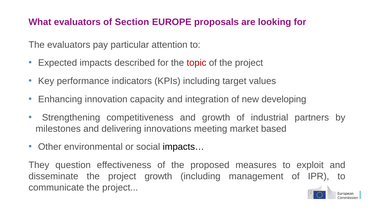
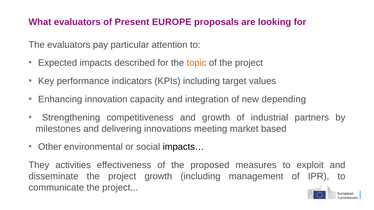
Section: Section -> Present (132, 22)
topic colour: red -> orange (197, 63)
developing: developing -> depending (284, 99)
question: question -> activities (73, 165)
